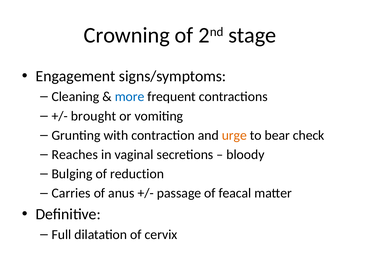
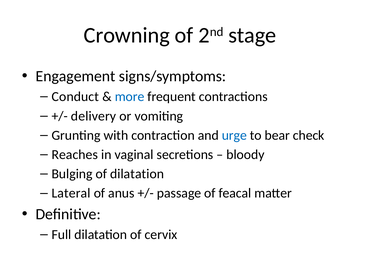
Cleaning: Cleaning -> Conduct (75, 97)
brought: brought -> delivery (94, 116)
urge colour: orange -> blue (234, 135)
of reduction: reduction -> dilatation (137, 174)
Carries: Carries -> Lateral (71, 193)
